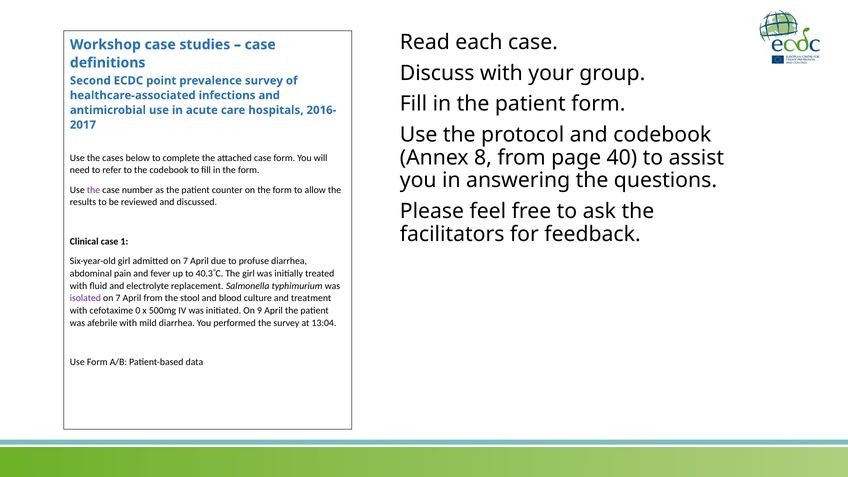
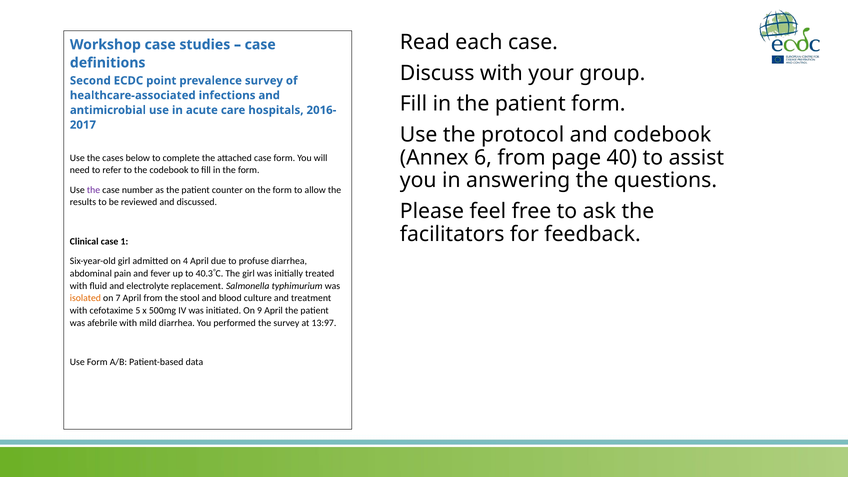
8: 8 -> 6 (483, 158)
admitted on 7: 7 -> 4 (185, 261)
isolated colour: purple -> orange (85, 298)
0: 0 -> 5 (138, 311)
13:04: 13:04 -> 13:97 (324, 323)
